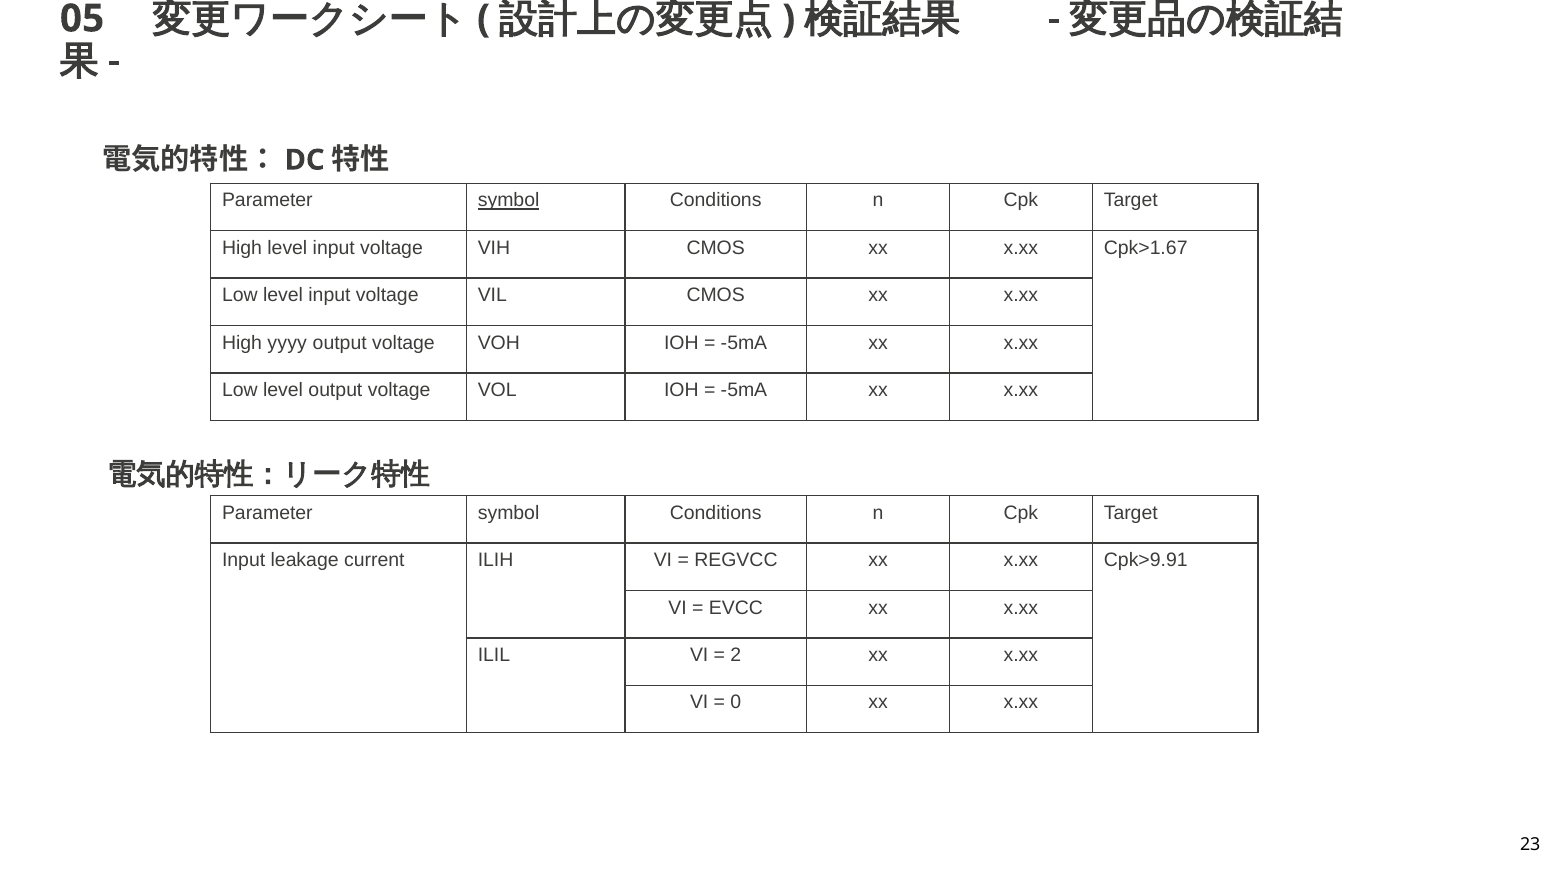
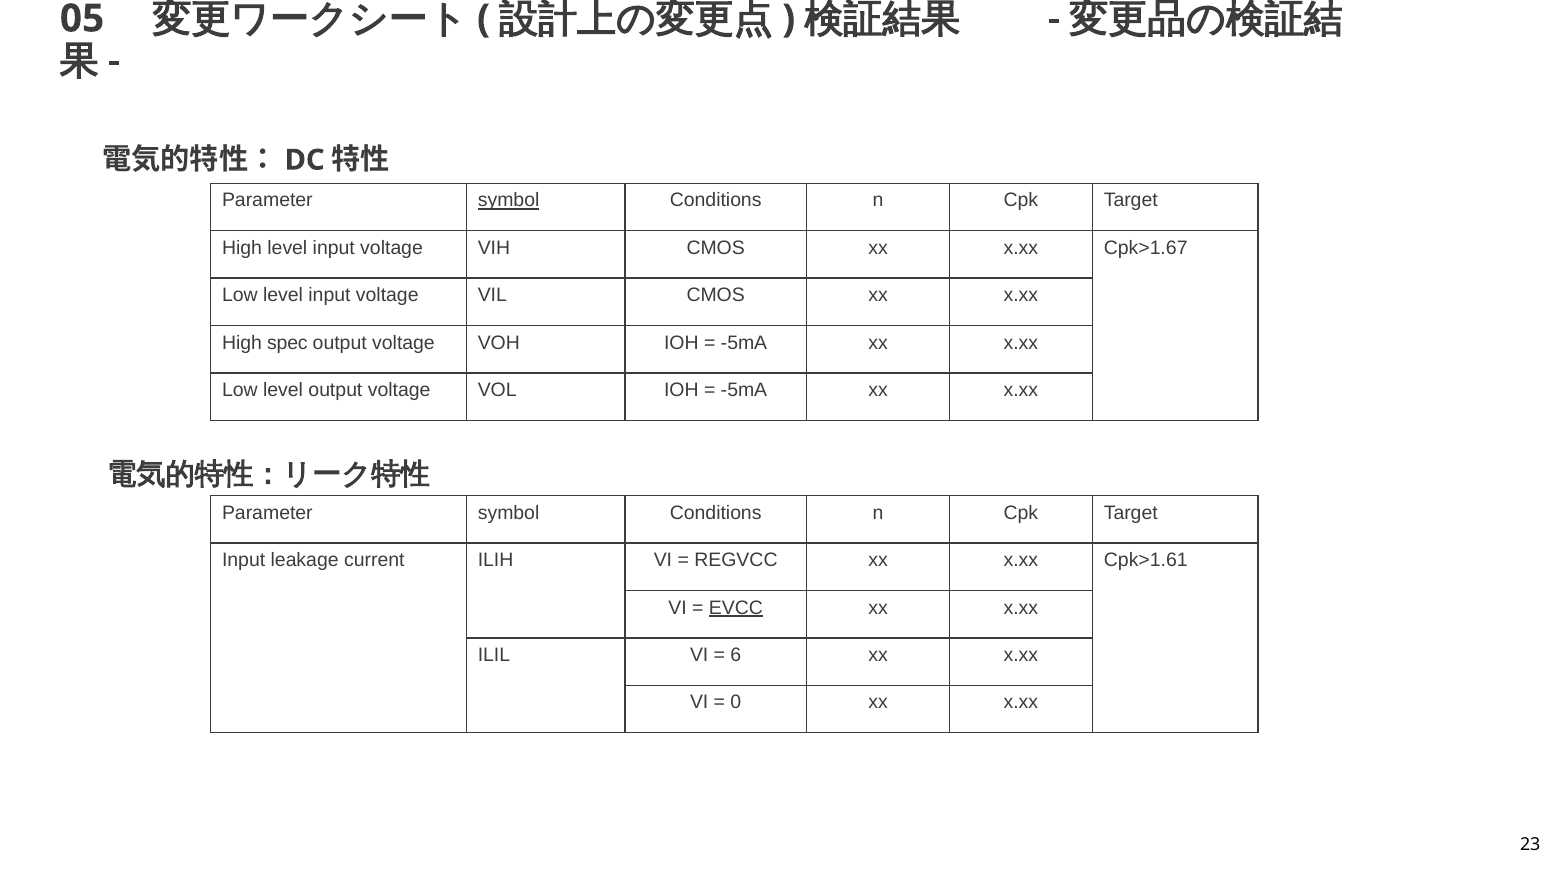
yyyy: yyyy -> spec (287, 343)
Cpk>9.91: Cpk>9.91 -> Cpk>1.61 (1146, 561)
EVCC underline: none -> present (736, 608)
2: 2 -> 6 (736, 655)
